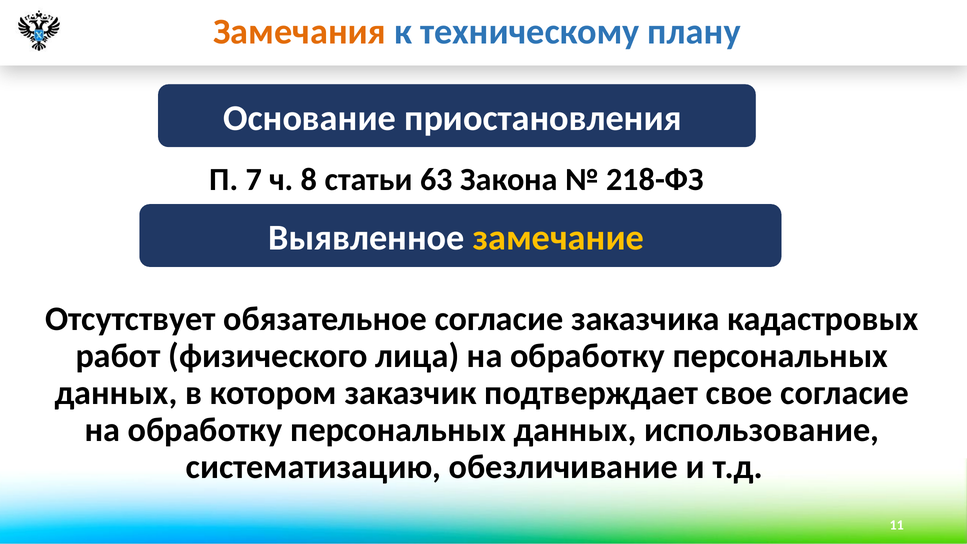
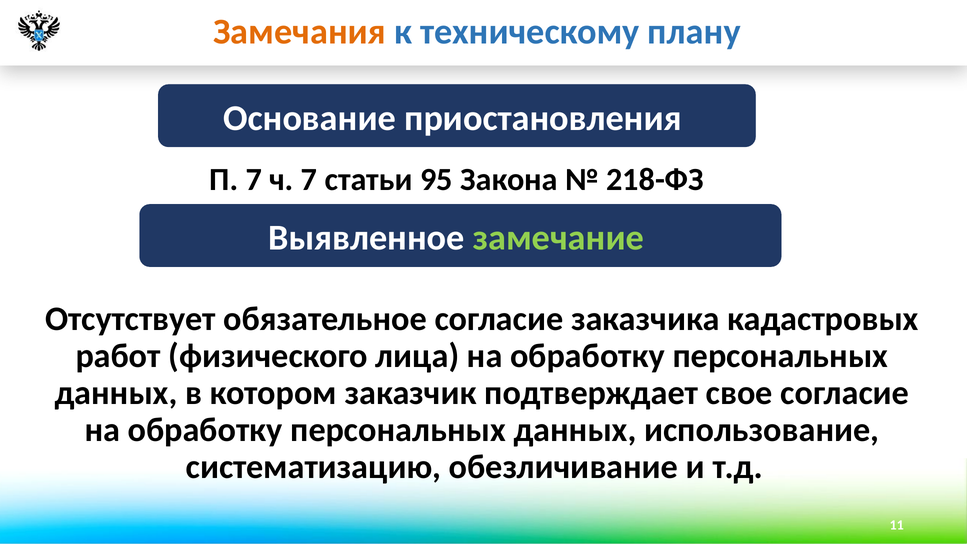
ч 8: 8 -> 7 (309, 180)
63: 63 -> 95 (436, 180)
замечание colour: yellow -> light green (558, 238)
